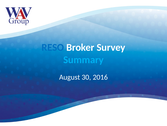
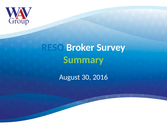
Summary colour: light blue -> light green (83, 59)
